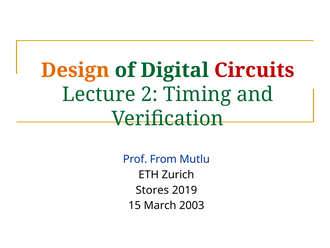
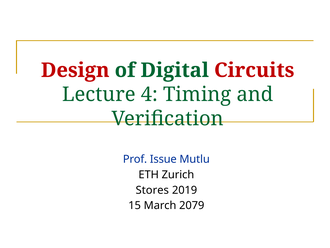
Design colour: orange -> red (75, 70)
2: 2 -> 4 (149, 94)
From: From -> Issue (163, 159)
2003: 2003 -> 2079 (192, 205)
